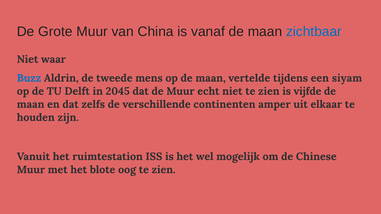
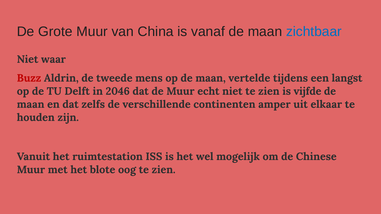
Buzz colour: blue -> red (29, 78)
siyam: siyam -> langst (347, 78)
2045: 2045 -> 2046 (118, 91)
